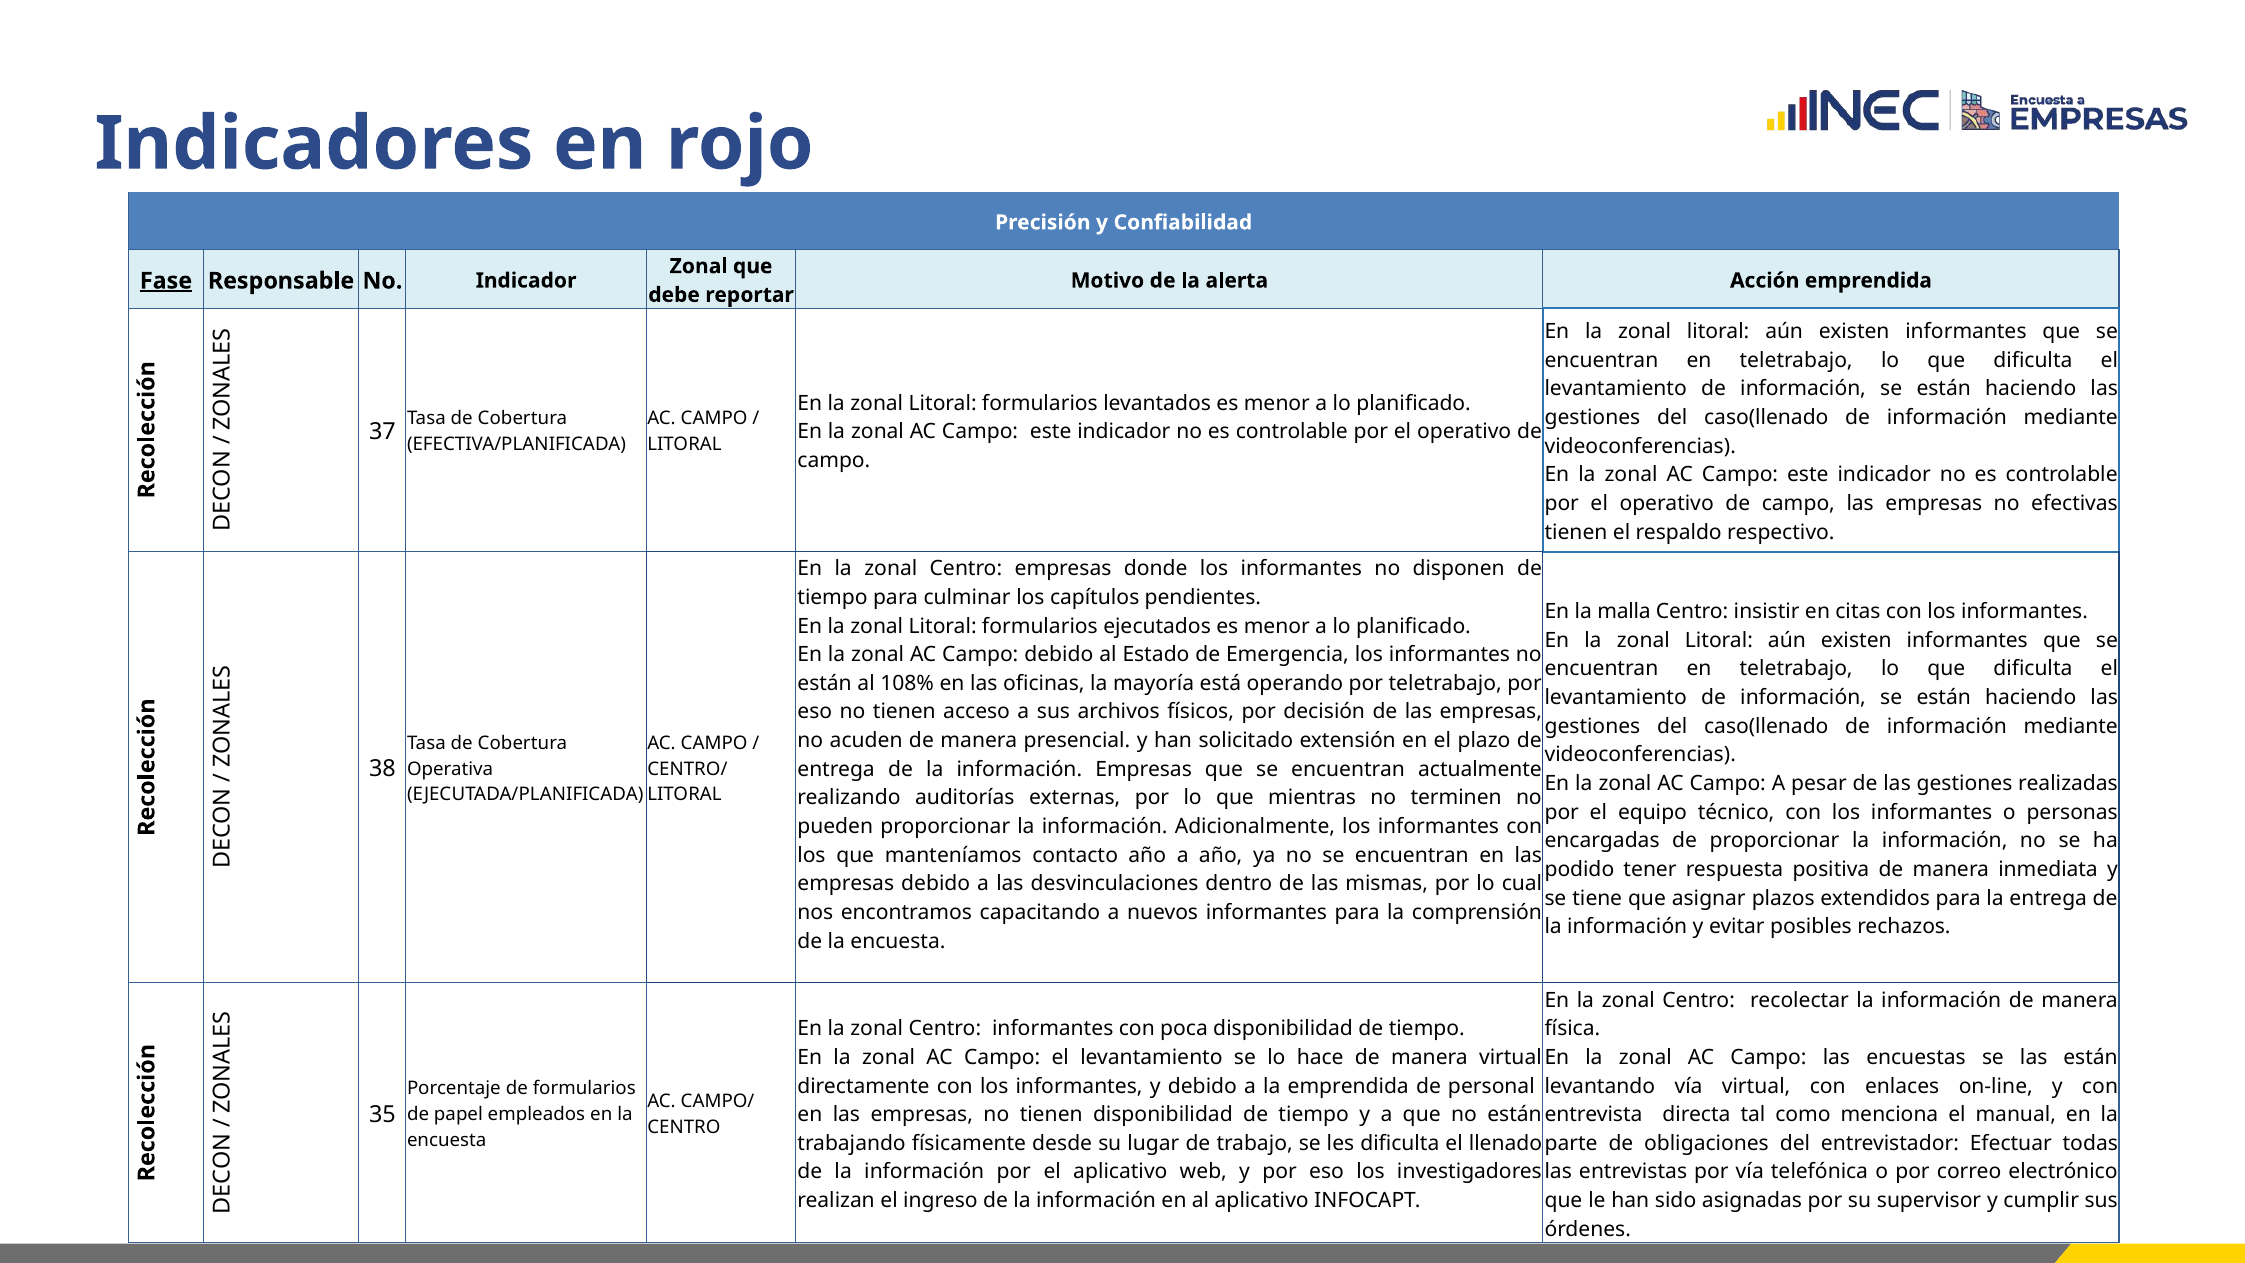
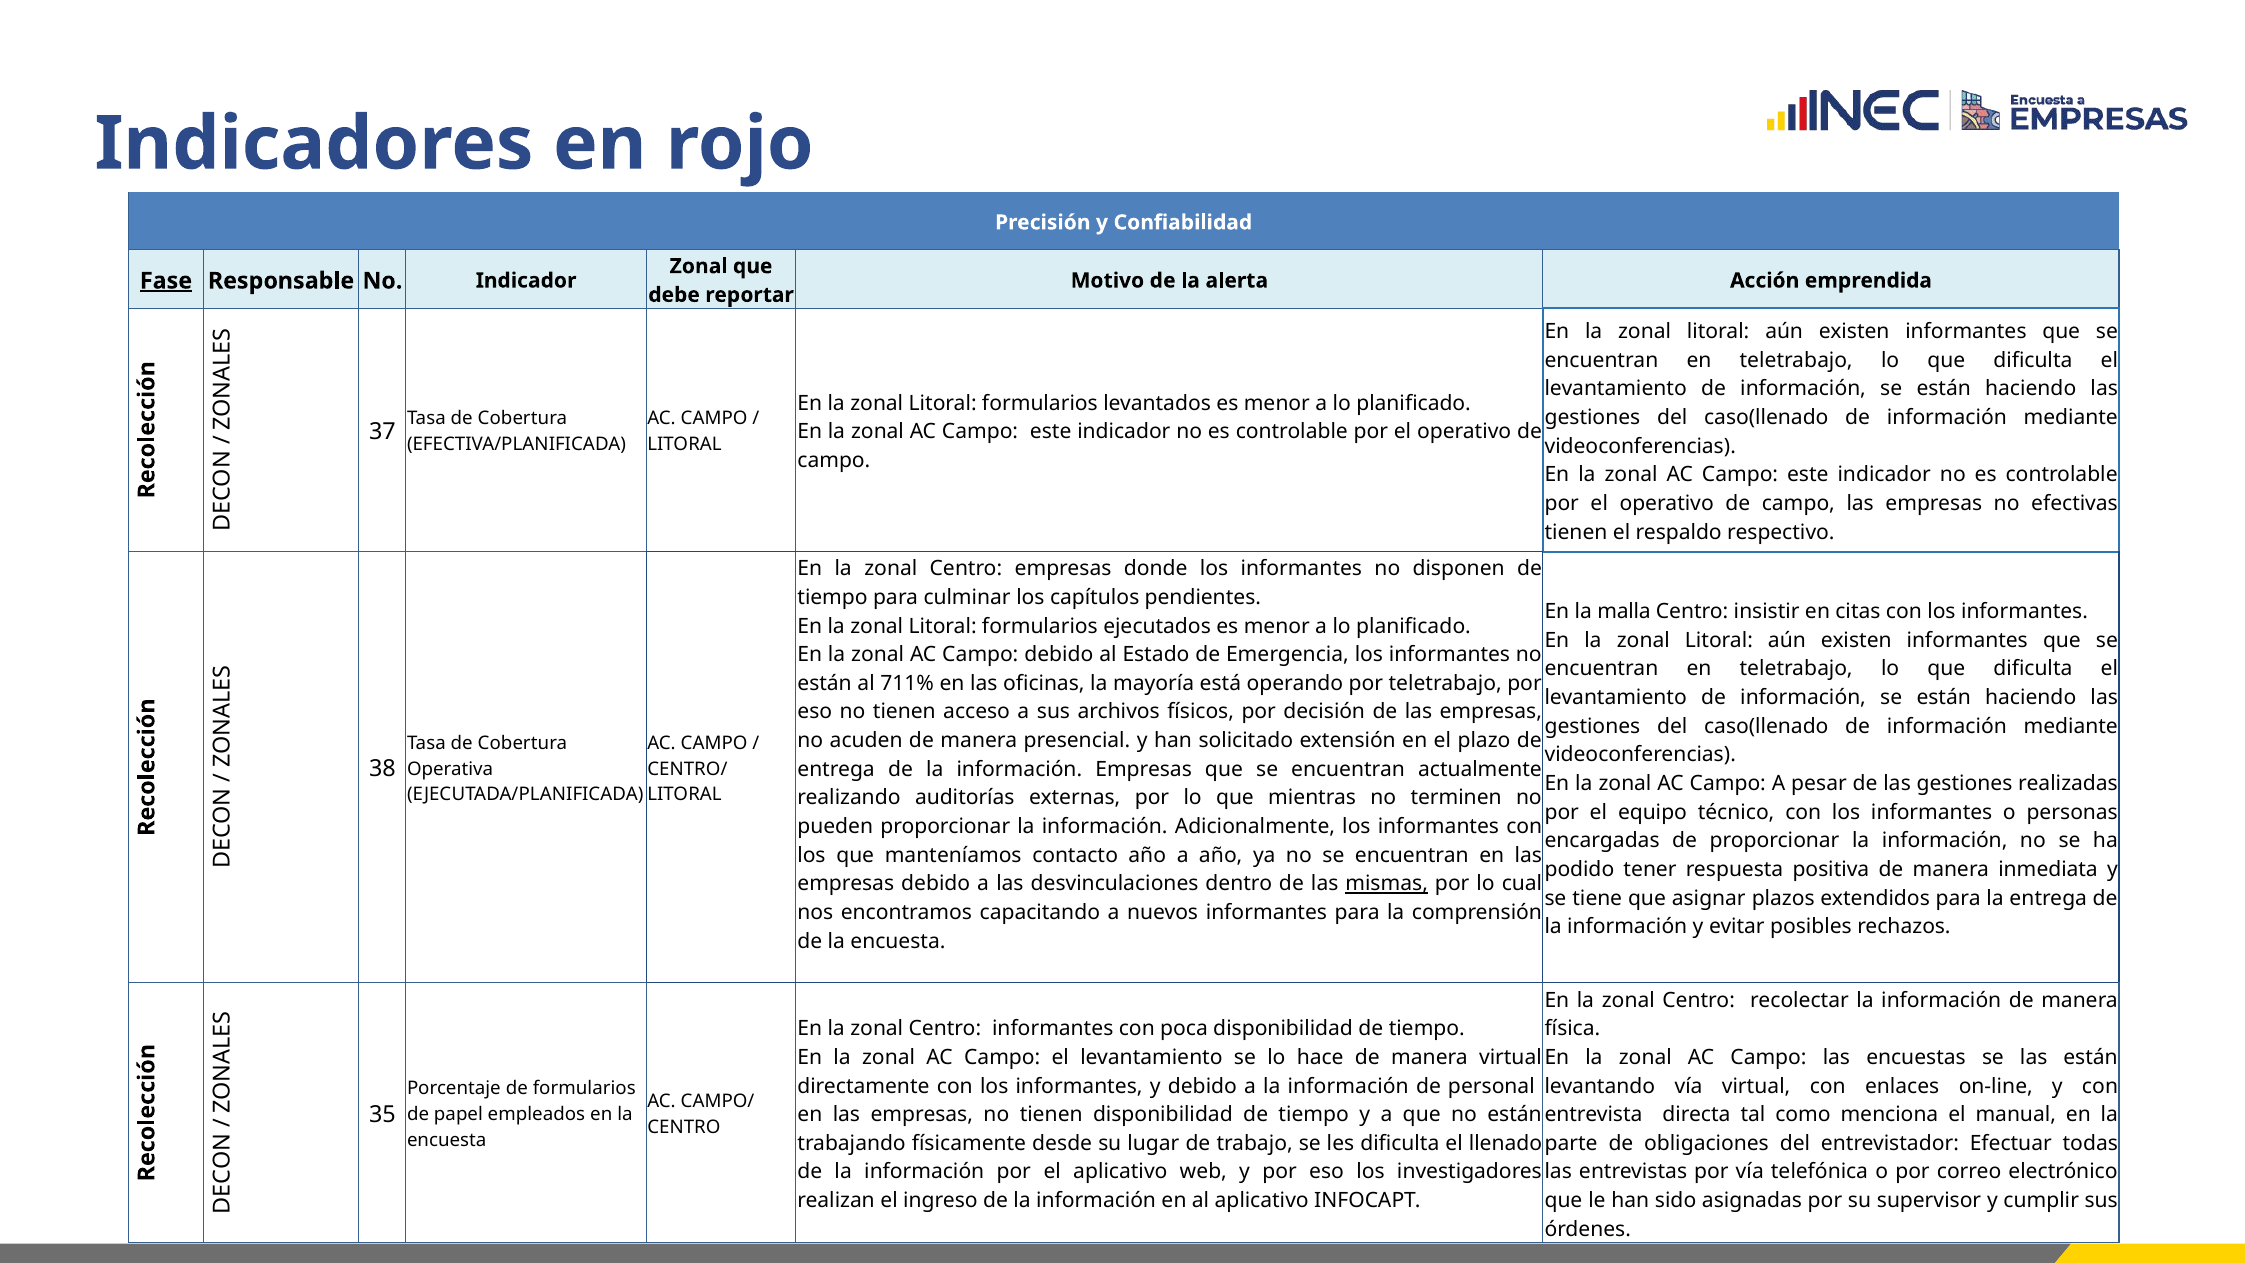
108%: 108% -> 711% (907, 683)
mismas underline: none -> present (1387, 884)
a la emprendida: emprendida -> información (1348, 1086)
